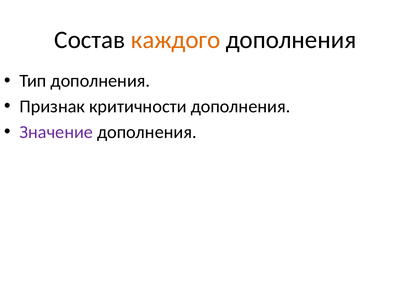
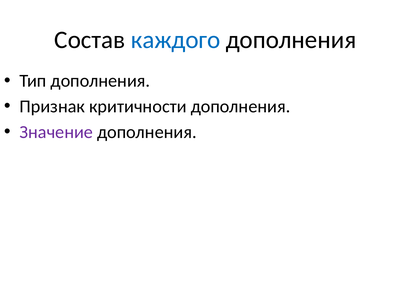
каждого colour: orange -> blue (176, 40)
